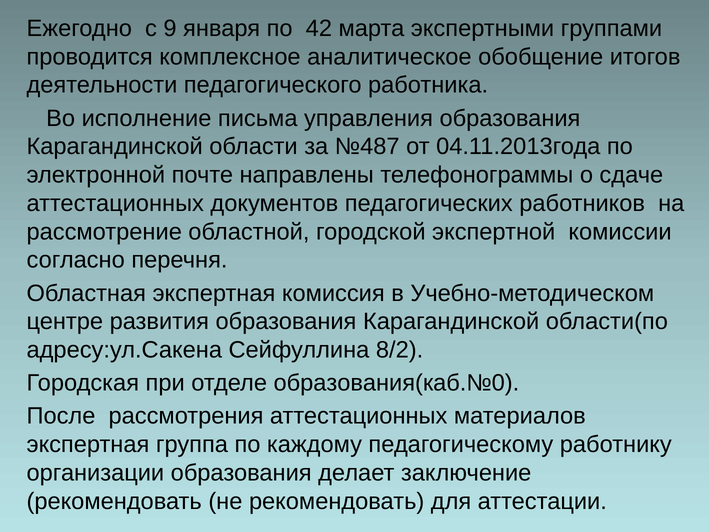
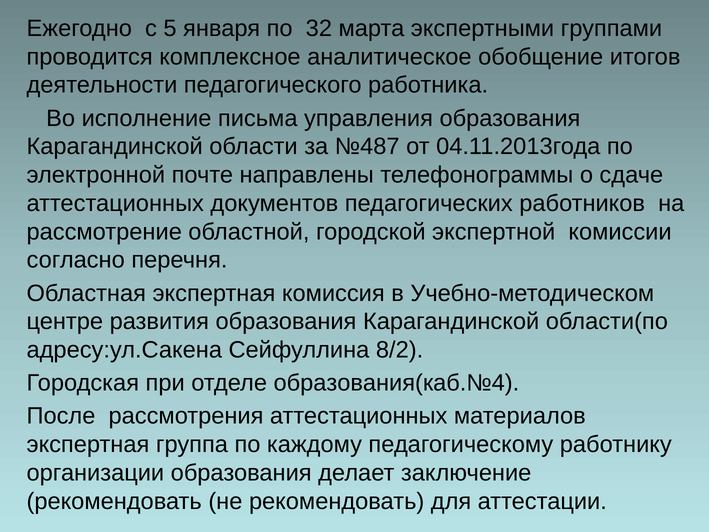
9: 9 -> 5 (170, 28)
42: 42 -> 32 (319, 28)
образования(каб.№0: образования(каб.№0 -> образования(каб.№4 (396, 383)
